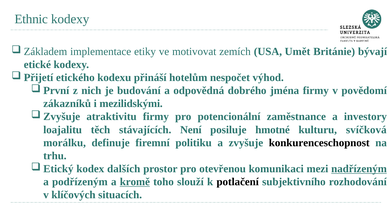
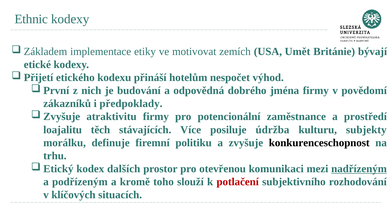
mezilidskými: mezilidskými -> předpoklady (131, 104)
investory: investory -> prostředí (365, 117)
Není: Není -> Více (191, 130)
hmotné: hmotné -> údržba (272, 130)
svíčková: svíčková -> subjekty (366, 130)
kromě underline: present -> none (135, 182)
potlačení colour: black -> red (238, 182)
